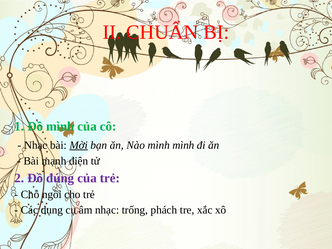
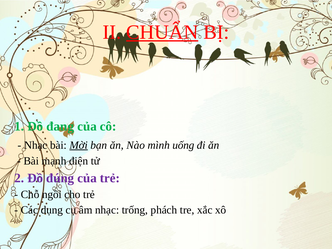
CHUẨN underline: none -> present (162, 32)
Đồ mình: mình -> đang (60, 126)
mình mình: mình -> uống (183, 145)
